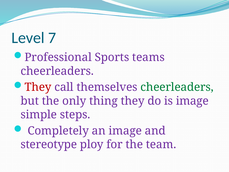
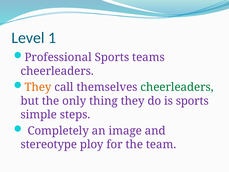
7: 7 -> 1 (52, 38)
They colour: red -> orange (38, 87)
is image: image -> sports (192, 101)
